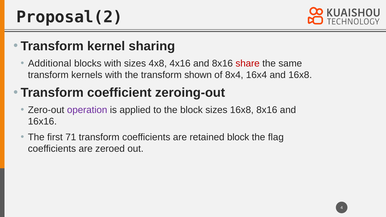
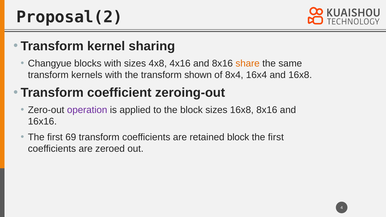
Additional: Additional -> Changyue (50, 63)
share colour: red -> orange (248, 63)
71: 71 -> 69 (71, 137)
flag: flag -> first (276, 137)
